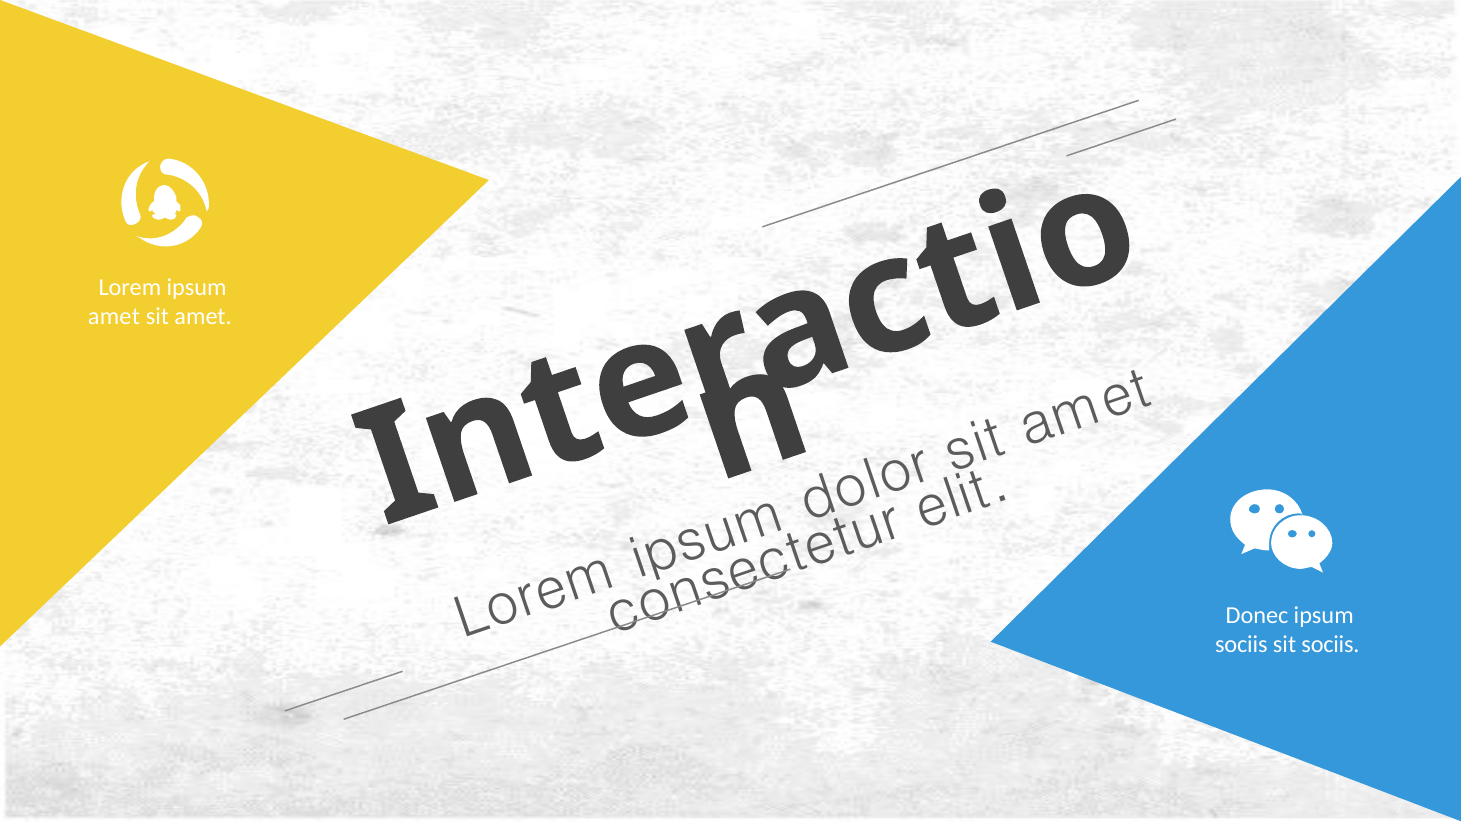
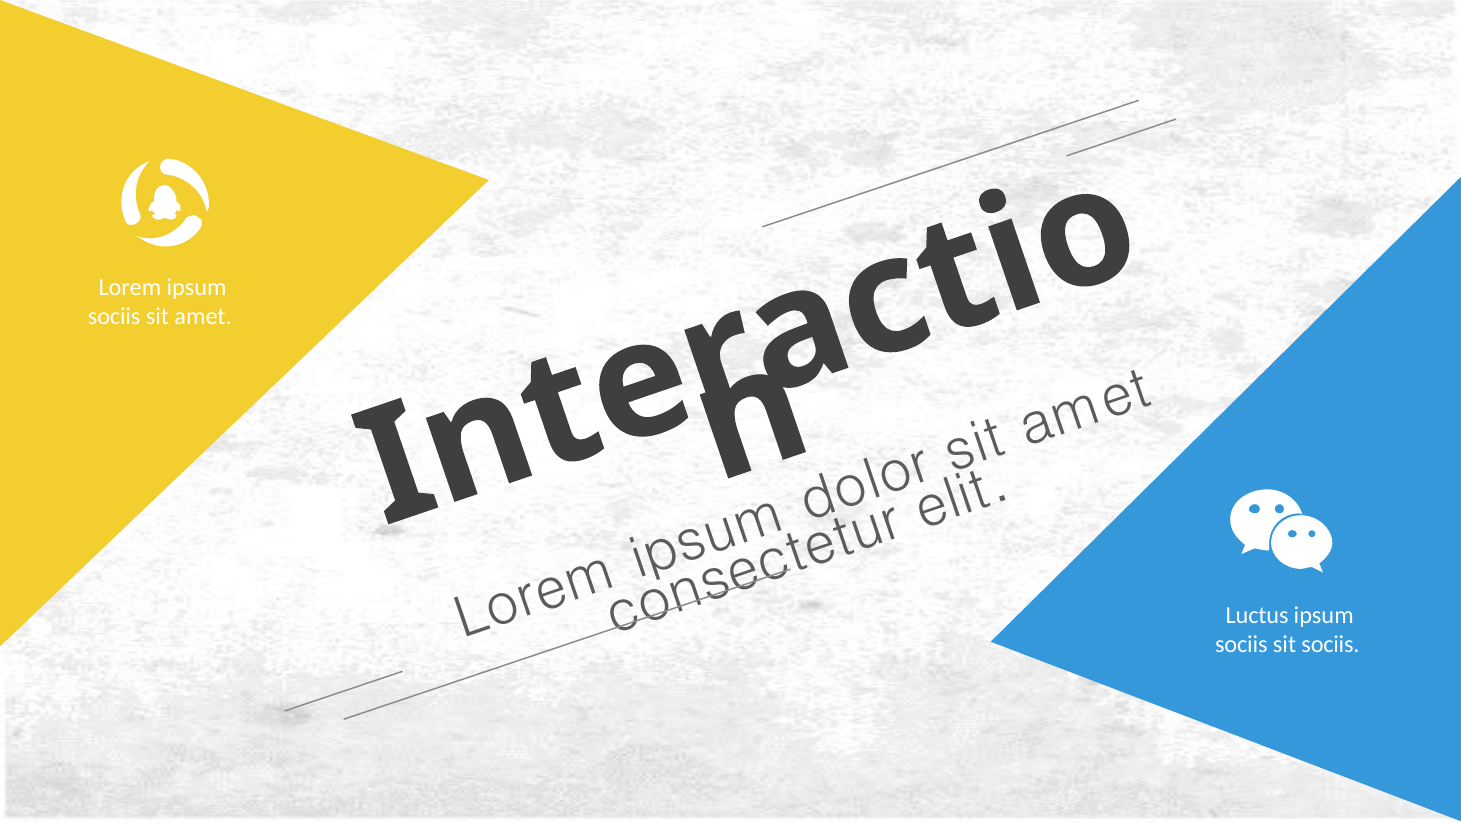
amet: amet -> sociis (114, 316)
Donec: Donec -> Luctus (1257, 615)
